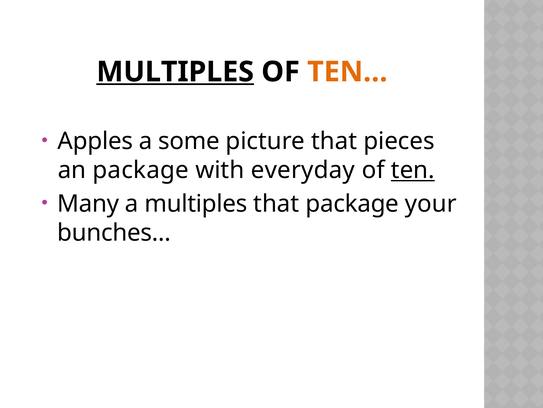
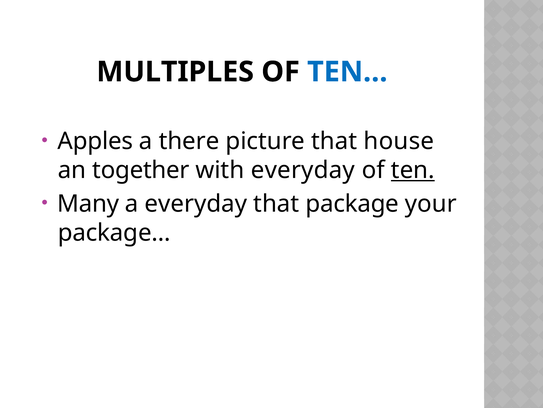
MULTIPLES underline: present -> none (175, 72)
TEN… colour: orange -> blue (347, 72)
some: some -> there (189, 141)
pieces: pieces -> house (399, 141)
an package: package -> together (141, 170)
a multiples: multiples -> everyday (196, 203)
bunches…: bunches… -> package… (114, 232)
